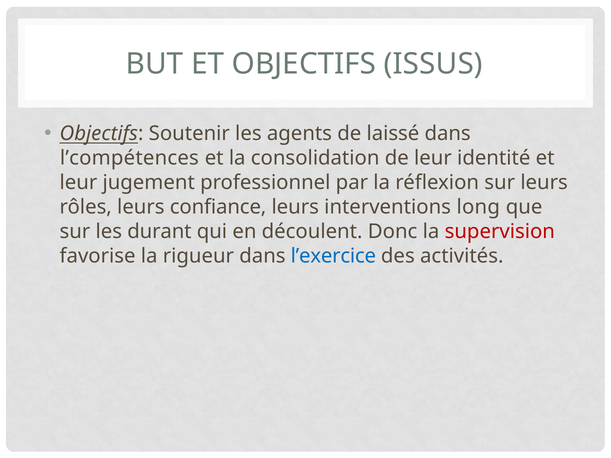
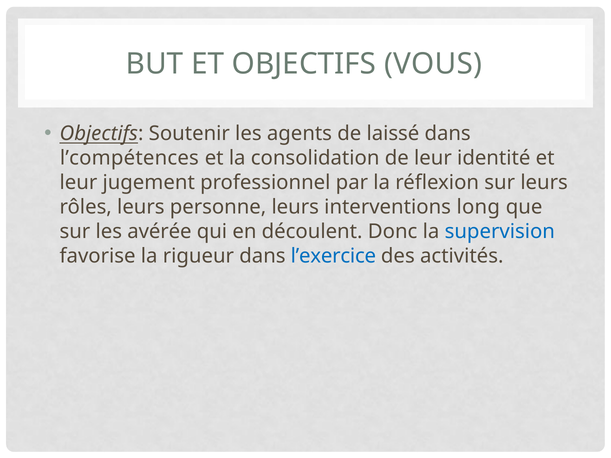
ISSUS: ISSUS -> VOUS (433, 64)
confiance: confiance -> personne (218, 207)
durant: durant -> avérée (159, 232)
supervision colour: red -> blue (500, 232)
